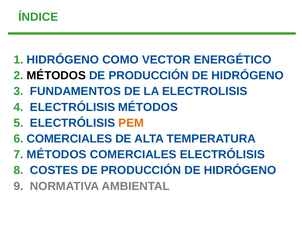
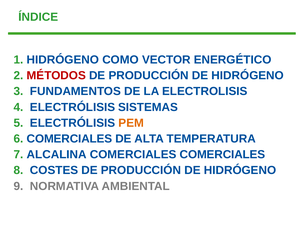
MÉTODOS colour: black -> red (56, 76)
ELECTRÓLISIS MÉTODOS: MÉTODOS -> SISTEMAS (148, 107)
7 MÉTODOS: MÉTODOS -> ALCALINA (57, 155)
COMERCIALES ELECTRÓLISIS: ELECTRÓLISIS -> COMERCIALES (222, 155)
